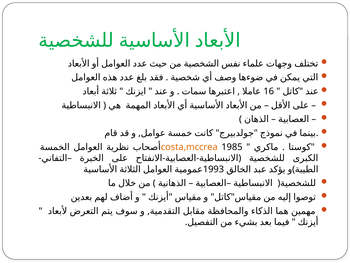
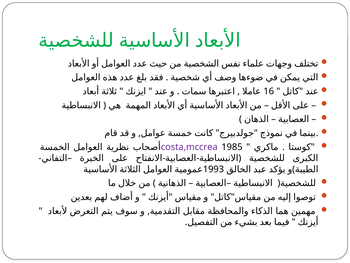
costa,mccrea colour: orange -> purple (189, 147)
